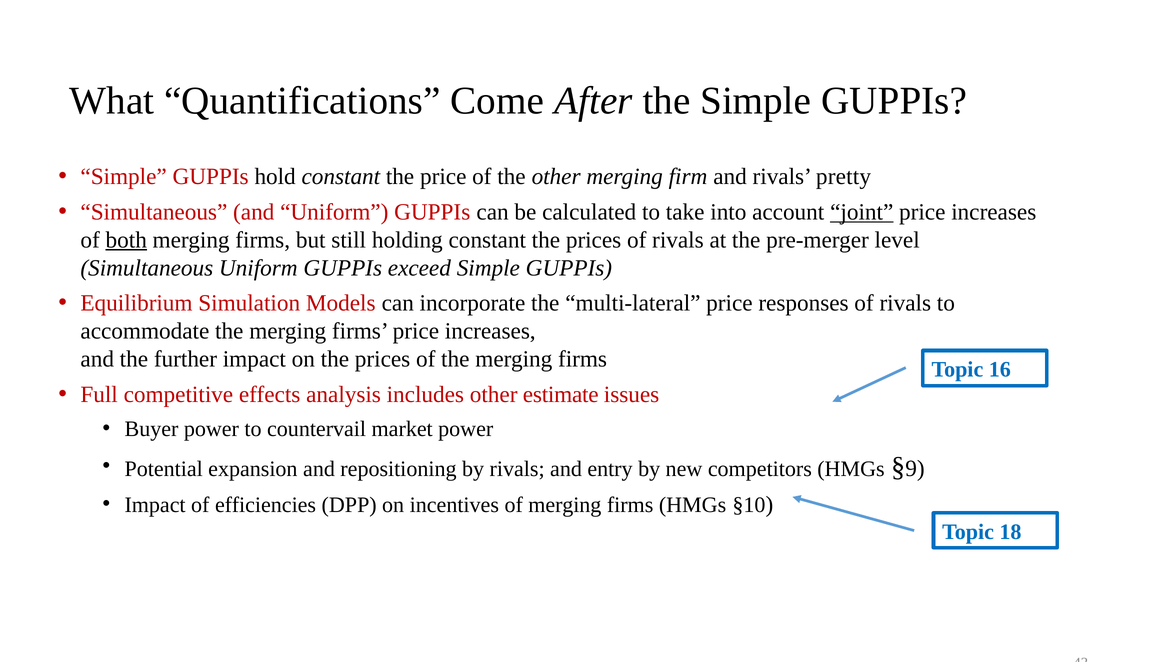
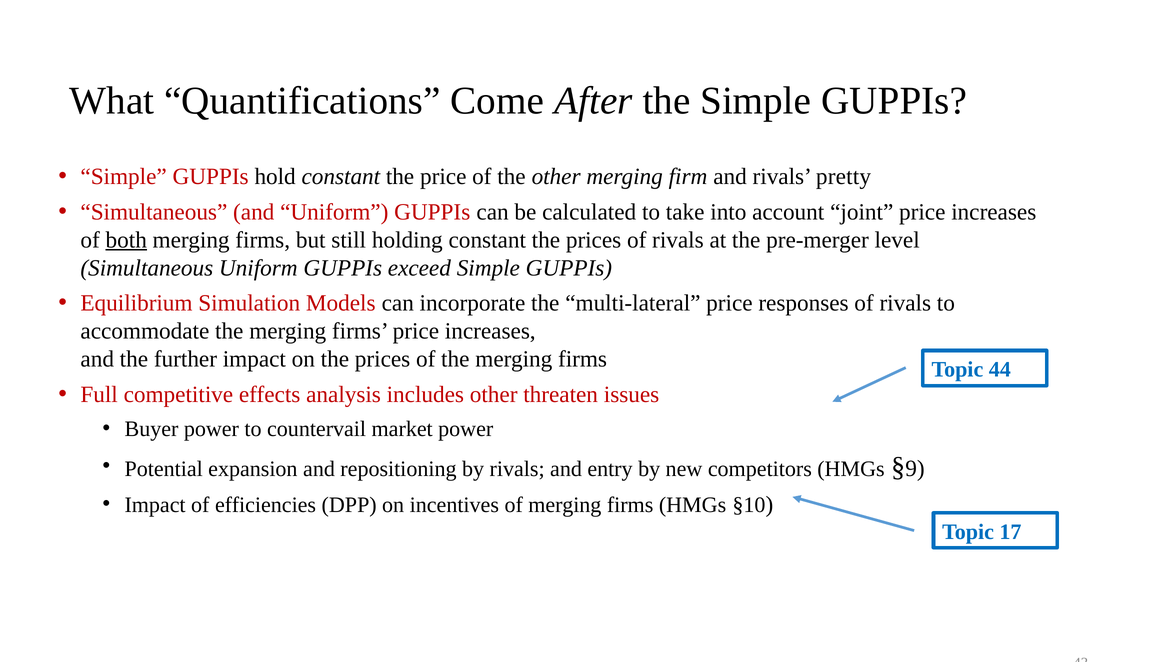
joint underline: present -> none (862, 212)
16: 16 -> 44 (1000, 369)
estimate: estimate -> threaten (561, 394)
18: 18 -> 17 (1010, 531)
